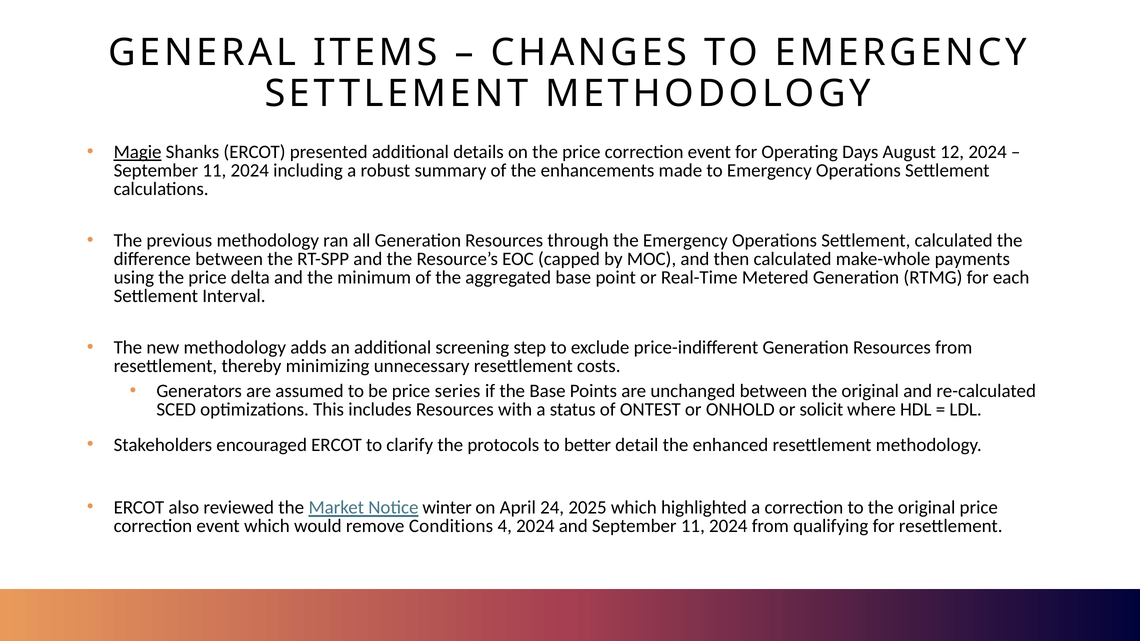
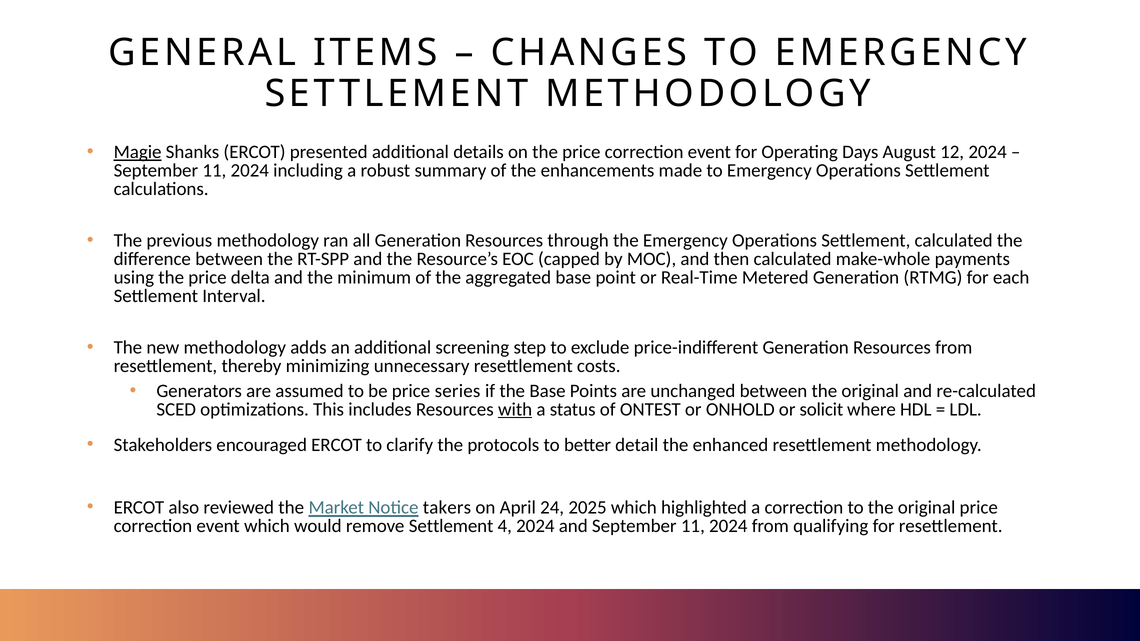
with underline: none -> present (515, 410)
winter: winter -> takers (447, 508)
remove Conditions: Conditions -> Settlement (451, 526)
